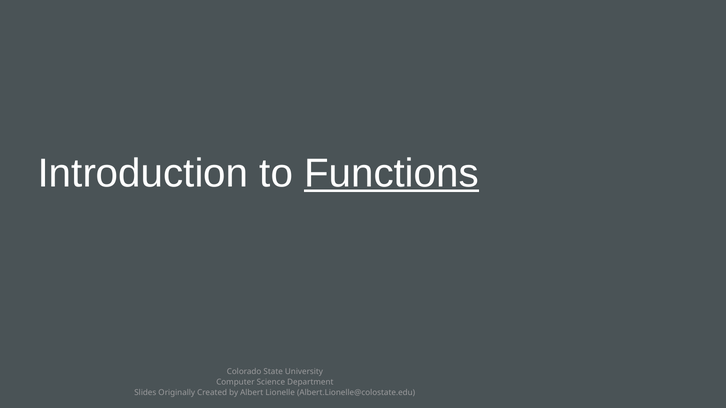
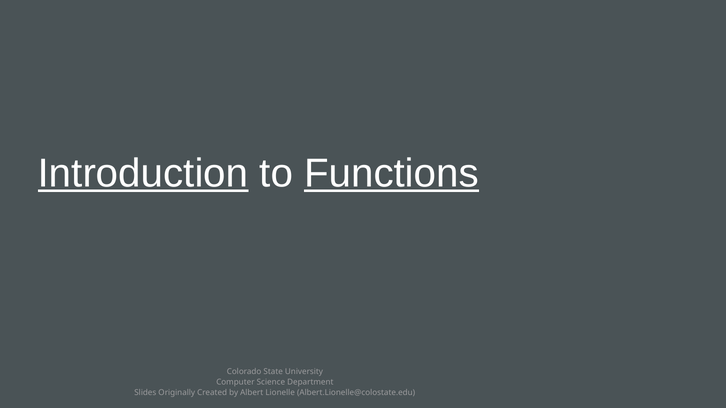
Introduction underline: none -> present (143, 173)
